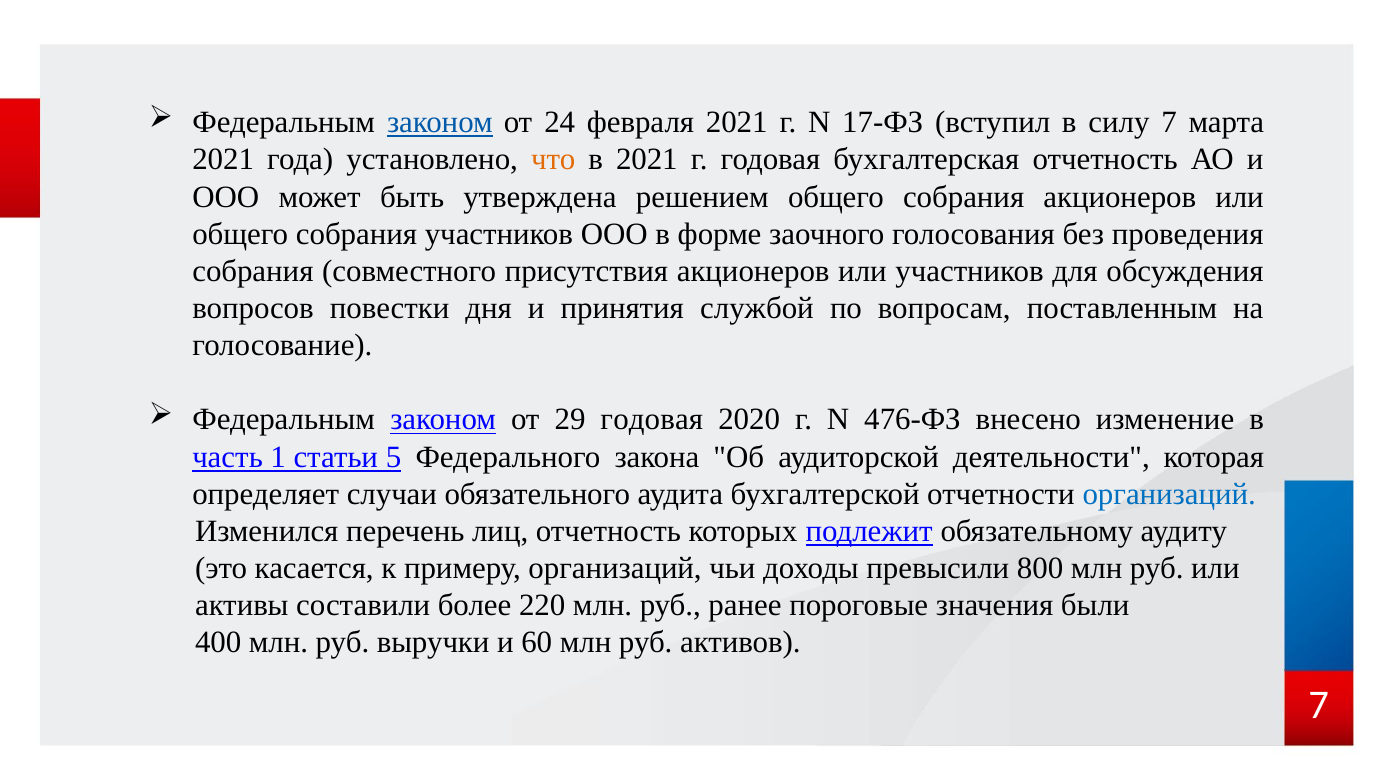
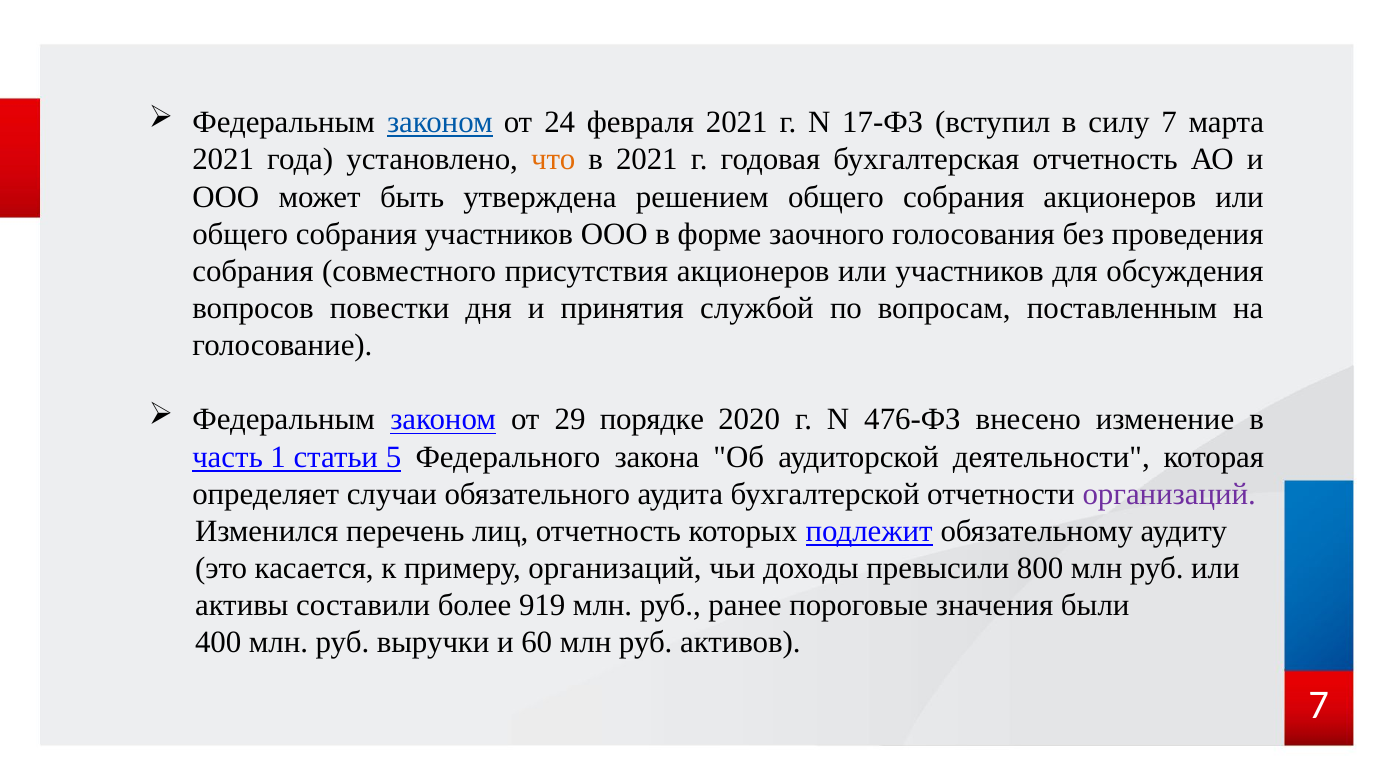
29 годовая: годовая -> порядке (652, 420)
организаций colour: blue -> purple (1169, 494)
220: 220 -> 919 (542, 605)
